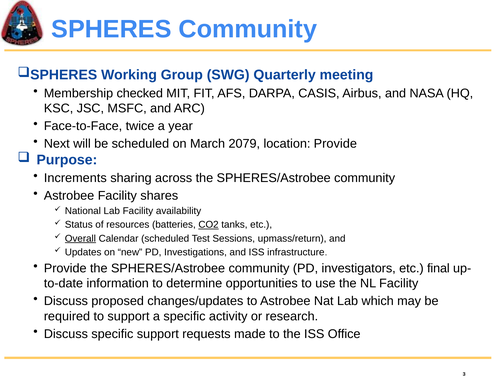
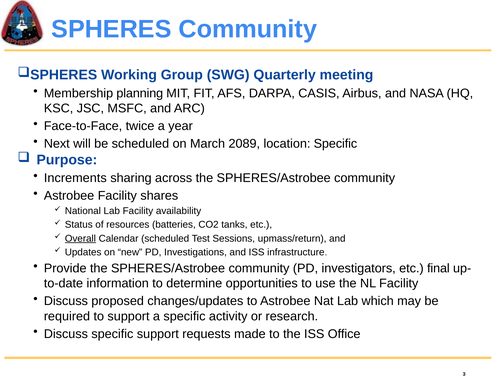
checked: checked -> planning (140, 93)
2079: 2079 -> 2089 (244, 144)
location Provide: Provide -> Specific (335, 144)
CO2 underline: present -> none (209, 225)
